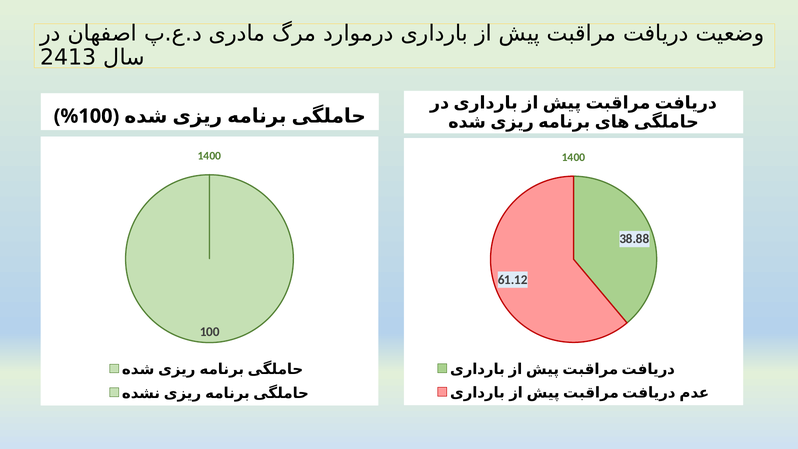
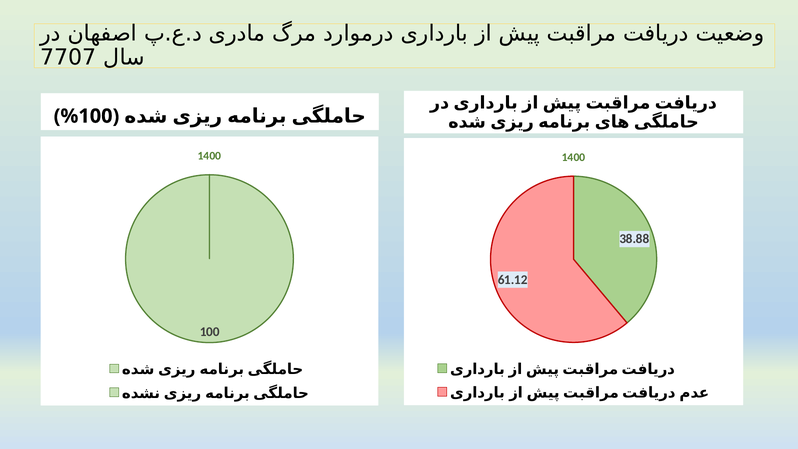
2413: 2413 -> 7707 (68, 58)
